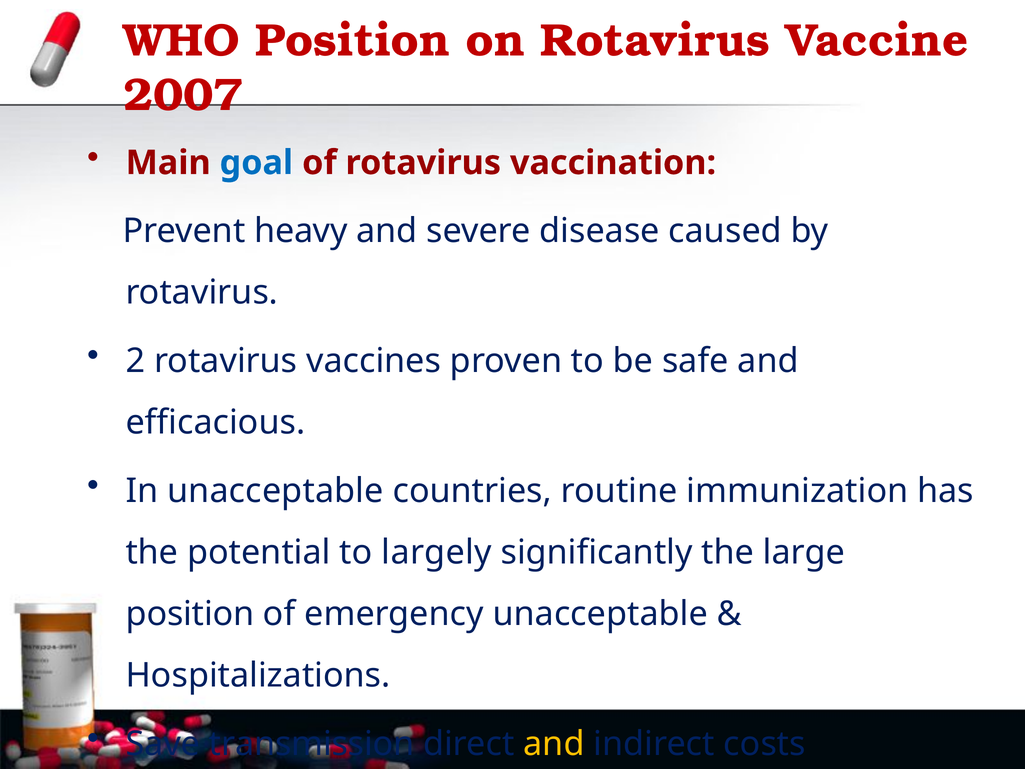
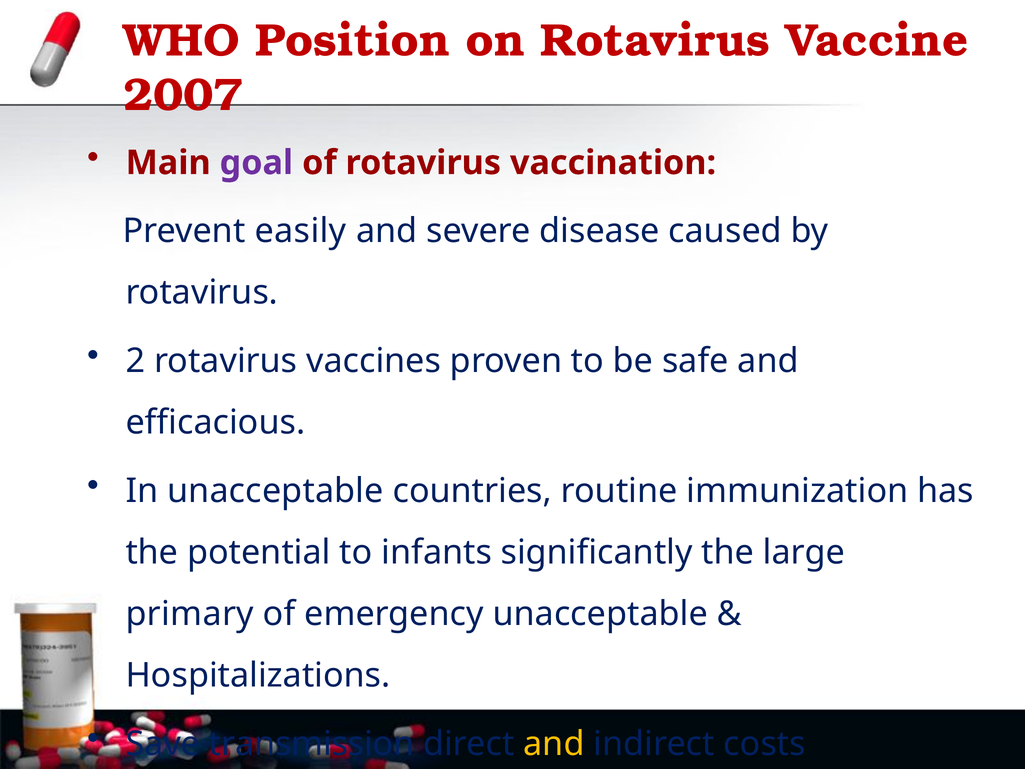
goal colour: blue -> purple (256, 163)
heavy: heavy -> easily (301, 231)
largely: largely -> infants (437, 552)
position: position -> primary (190, 614)
